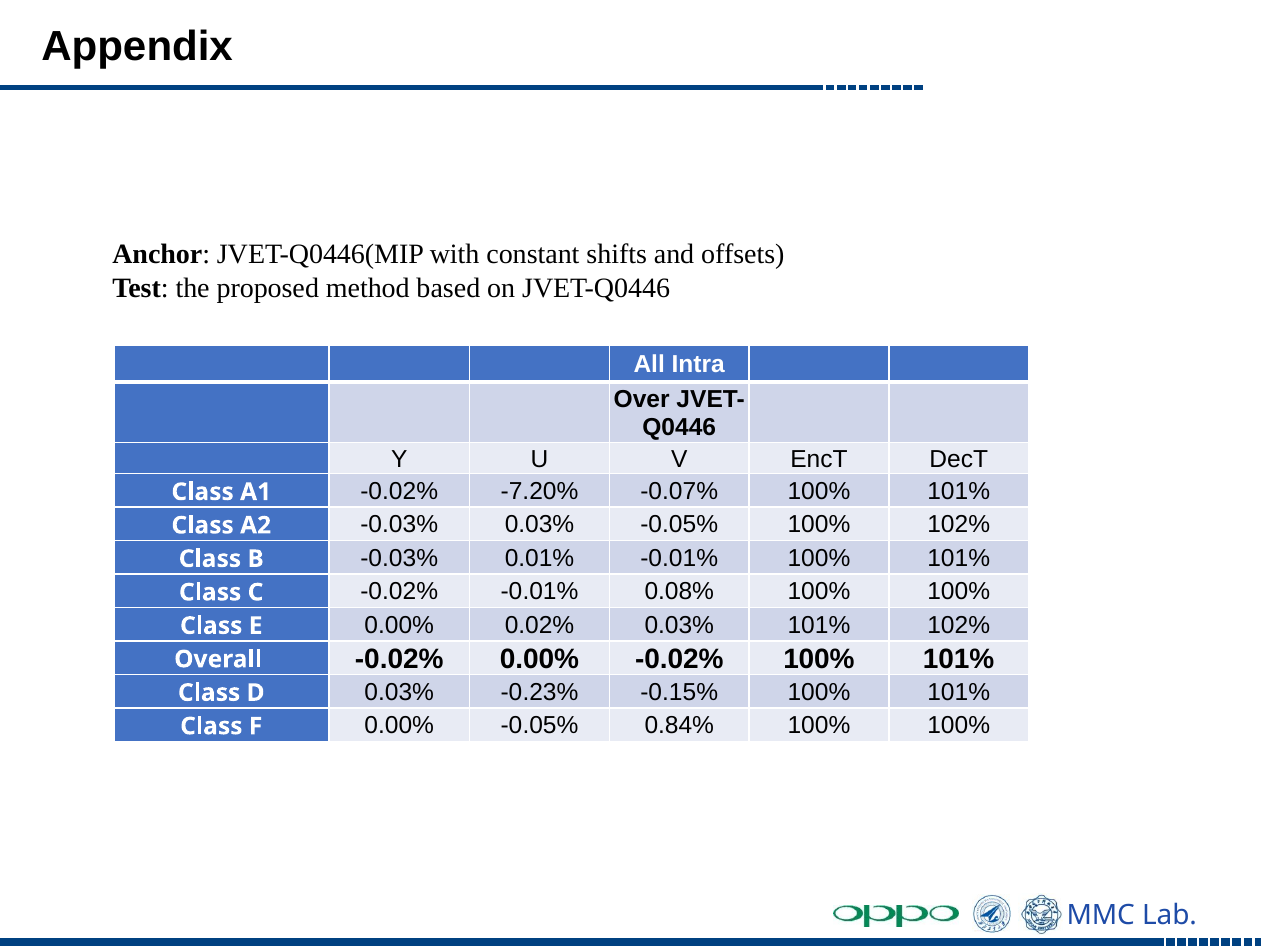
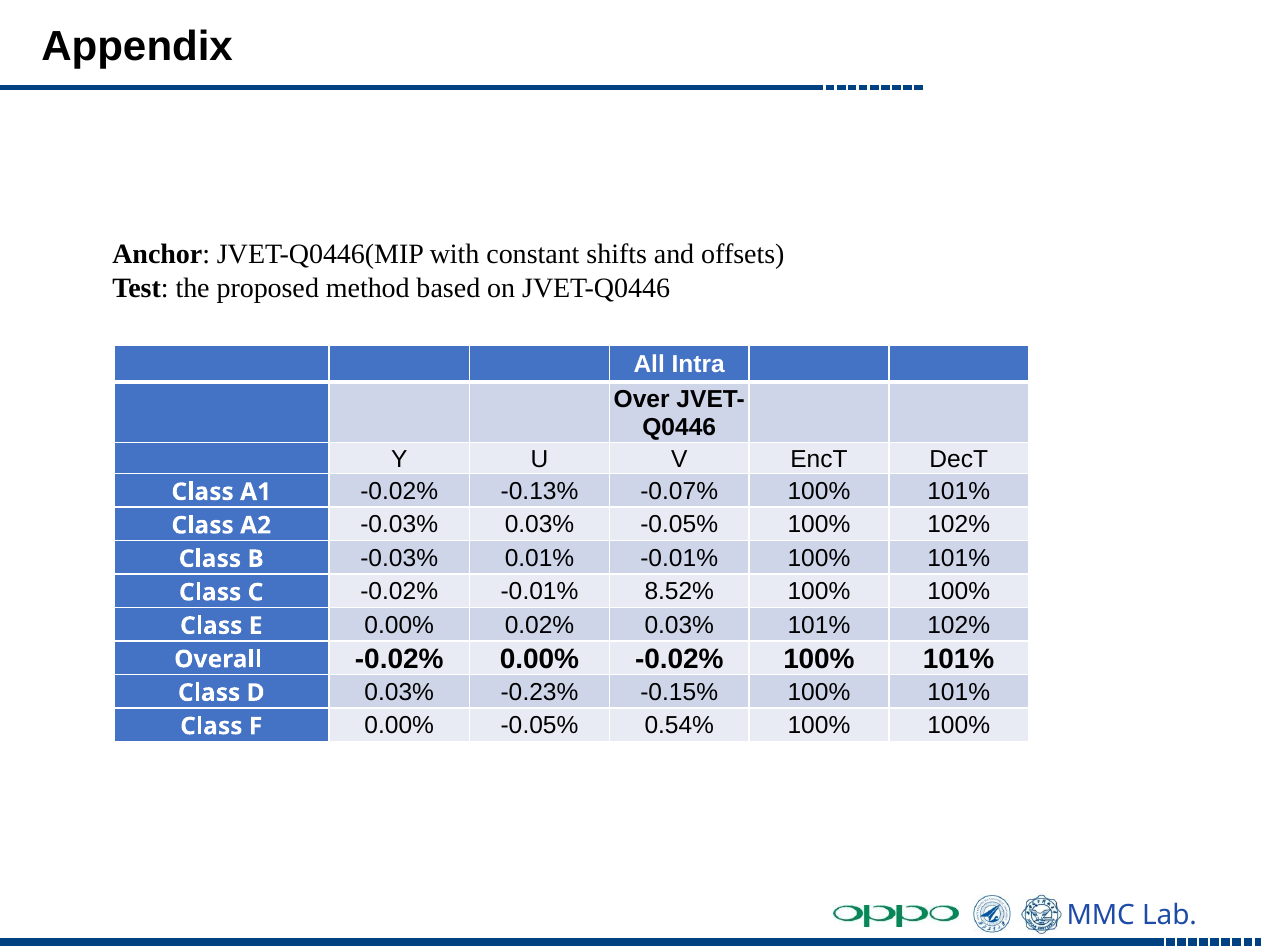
-7.20%: -7.20% -> -0.13% (540, 492)
0.08%: 0.08% -> 8.52% (679, 592)
0.84%: 0.84% -> 0.54% (679, 726)
